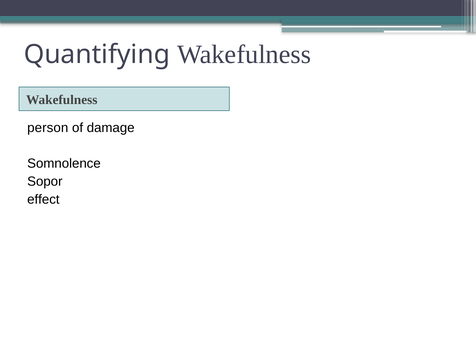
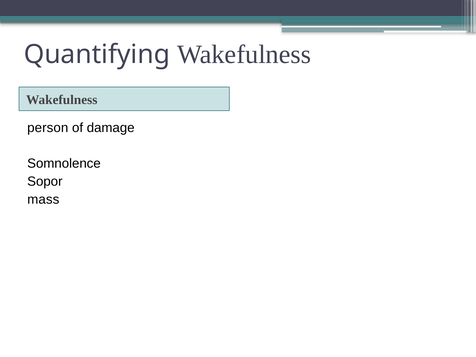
effect: effect -> mass (43, 199)
